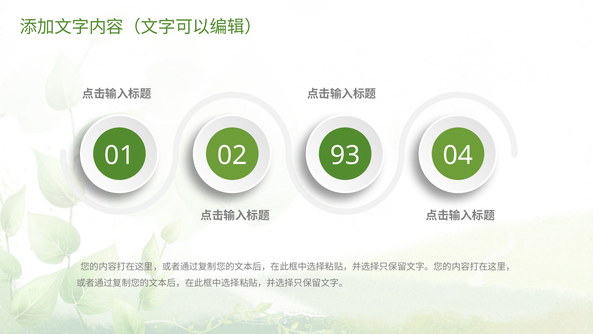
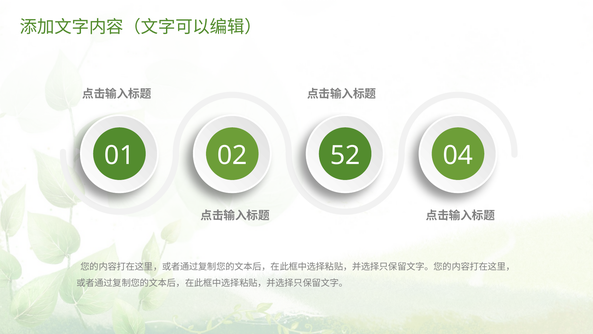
93: 93 -> 52 (345, 155)
